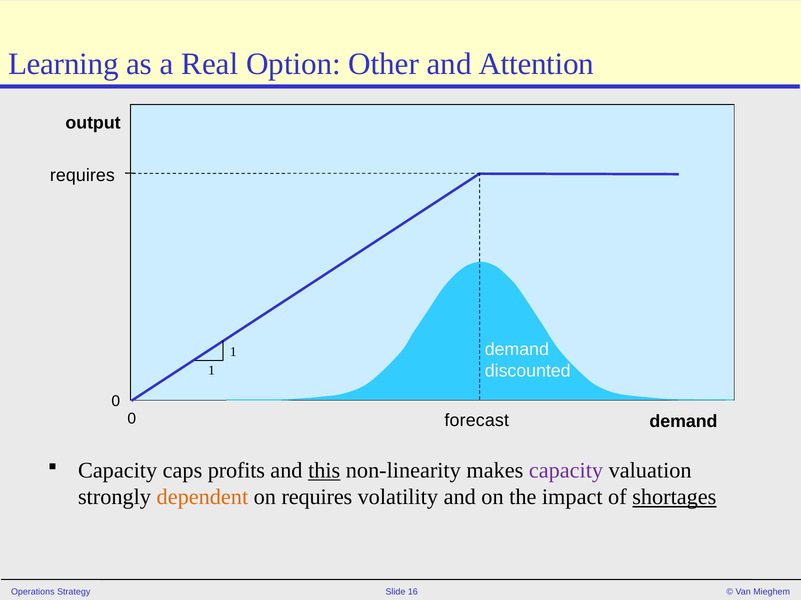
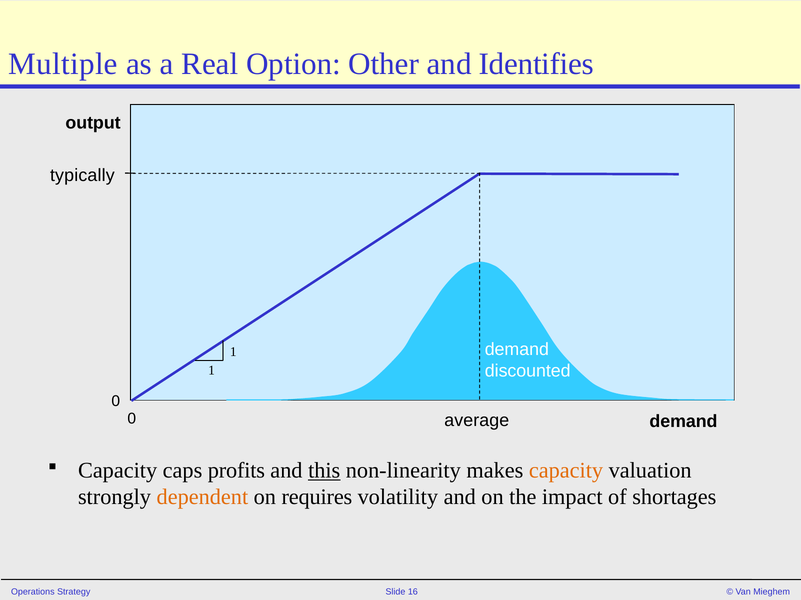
Learning: Learning -> Multiple (63, 64)
Attention: Attention -> Identifies (536, 64)
requires: requires -> typically (82, 175)
forecast: forecast -> average (477, 421)
capacity colour: purple -> orange (566, 471)
shortages underline: present -> none (674, 498)
